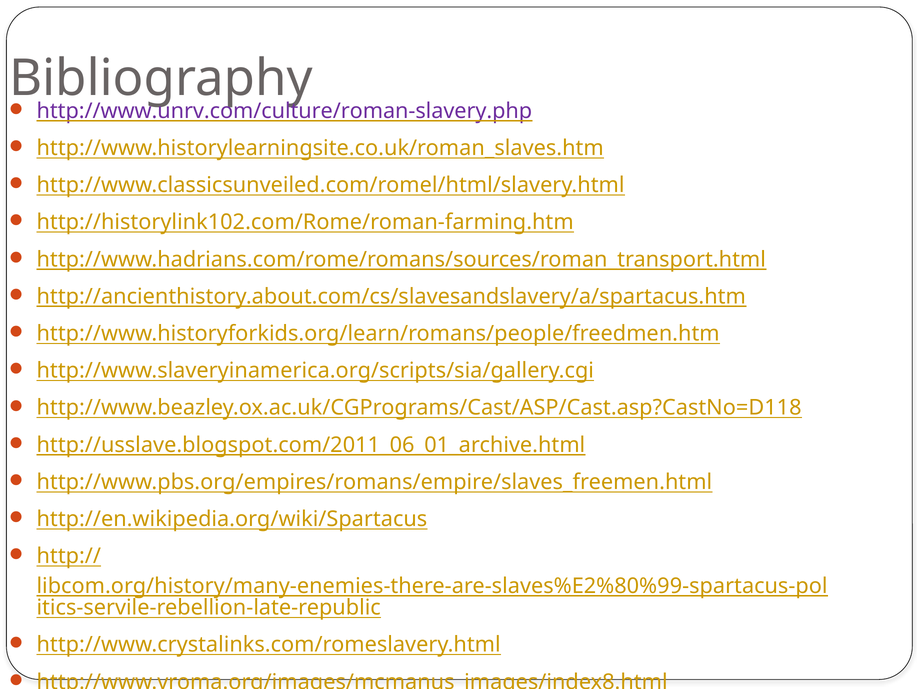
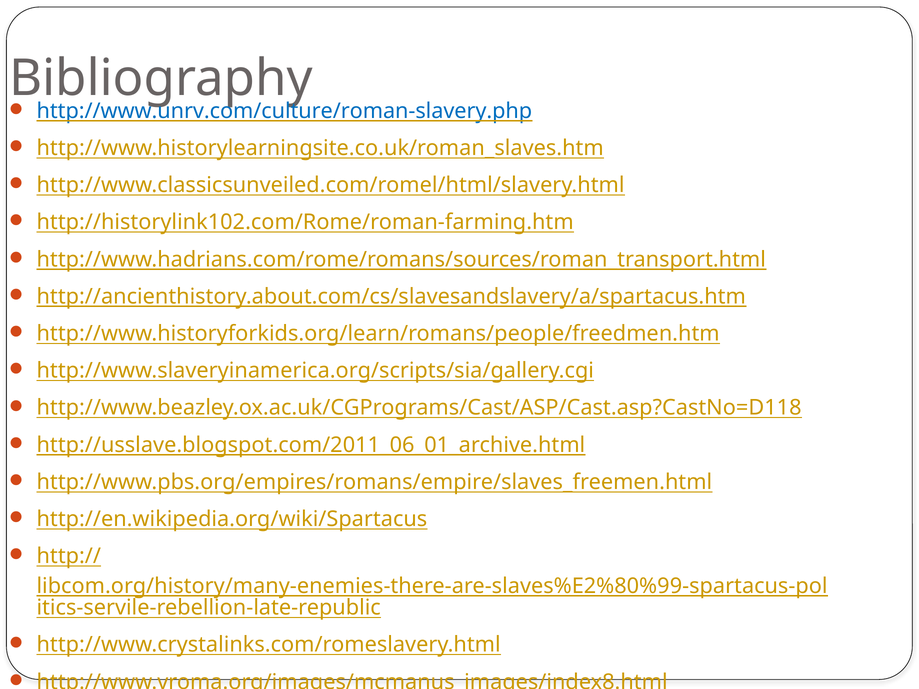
http://www.unrv.com/culture/roman-slavery.php colour: purple -> blue (284, 111)
